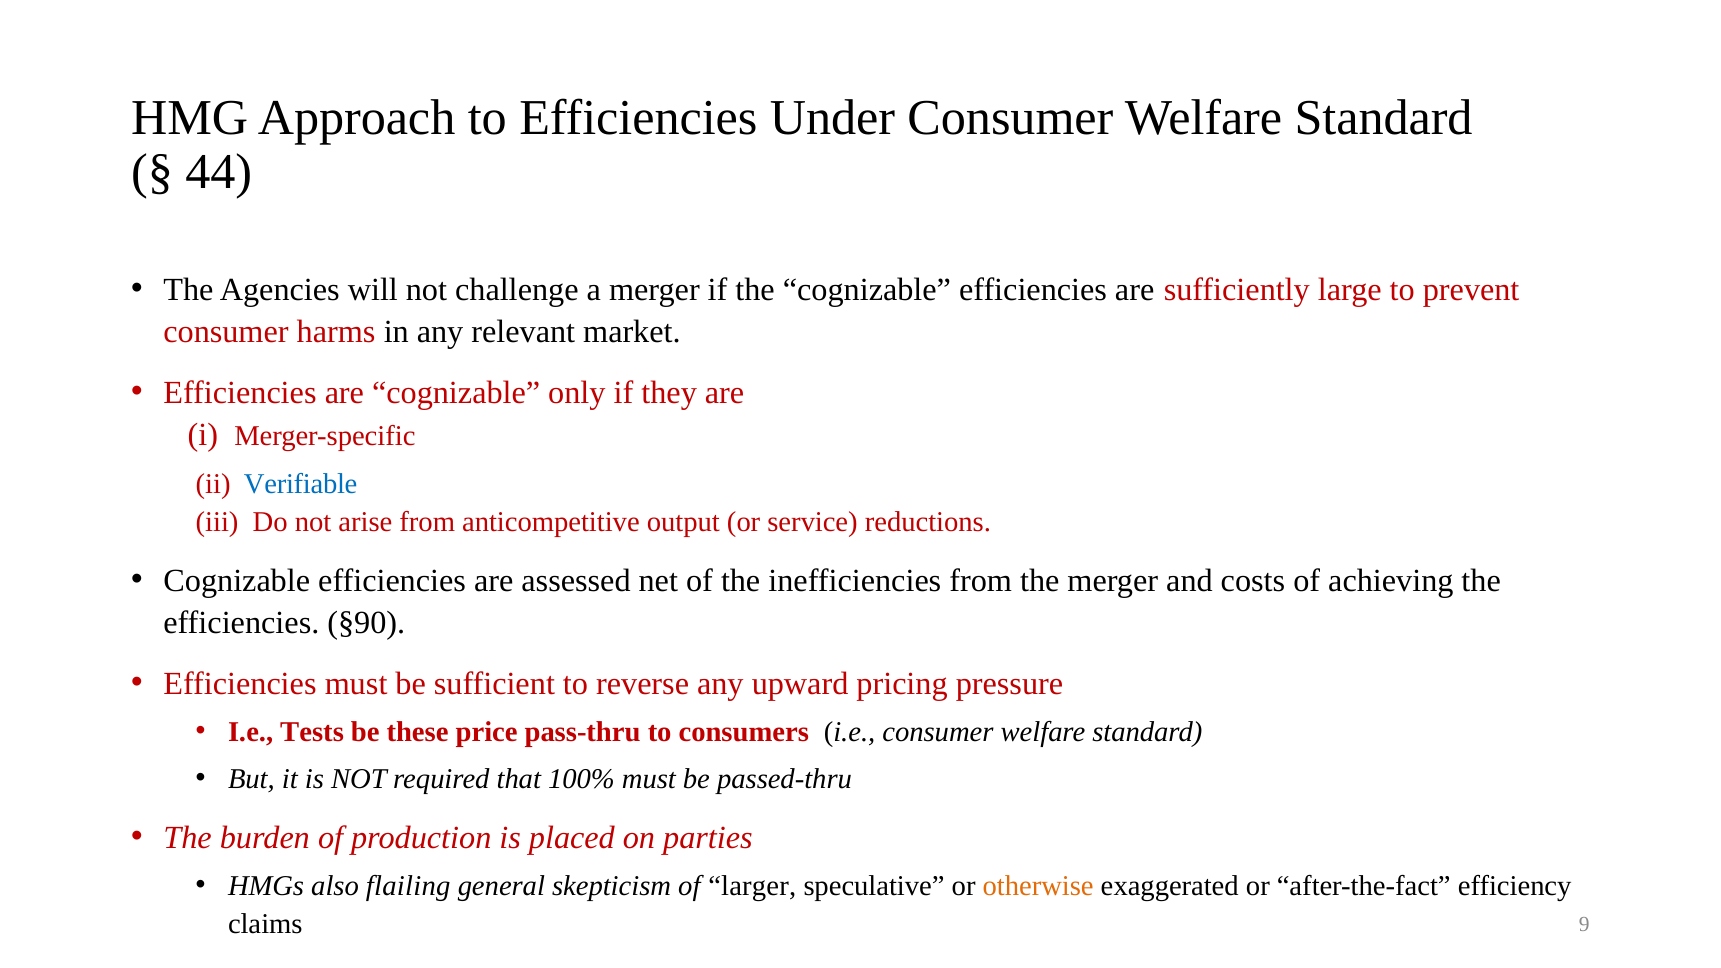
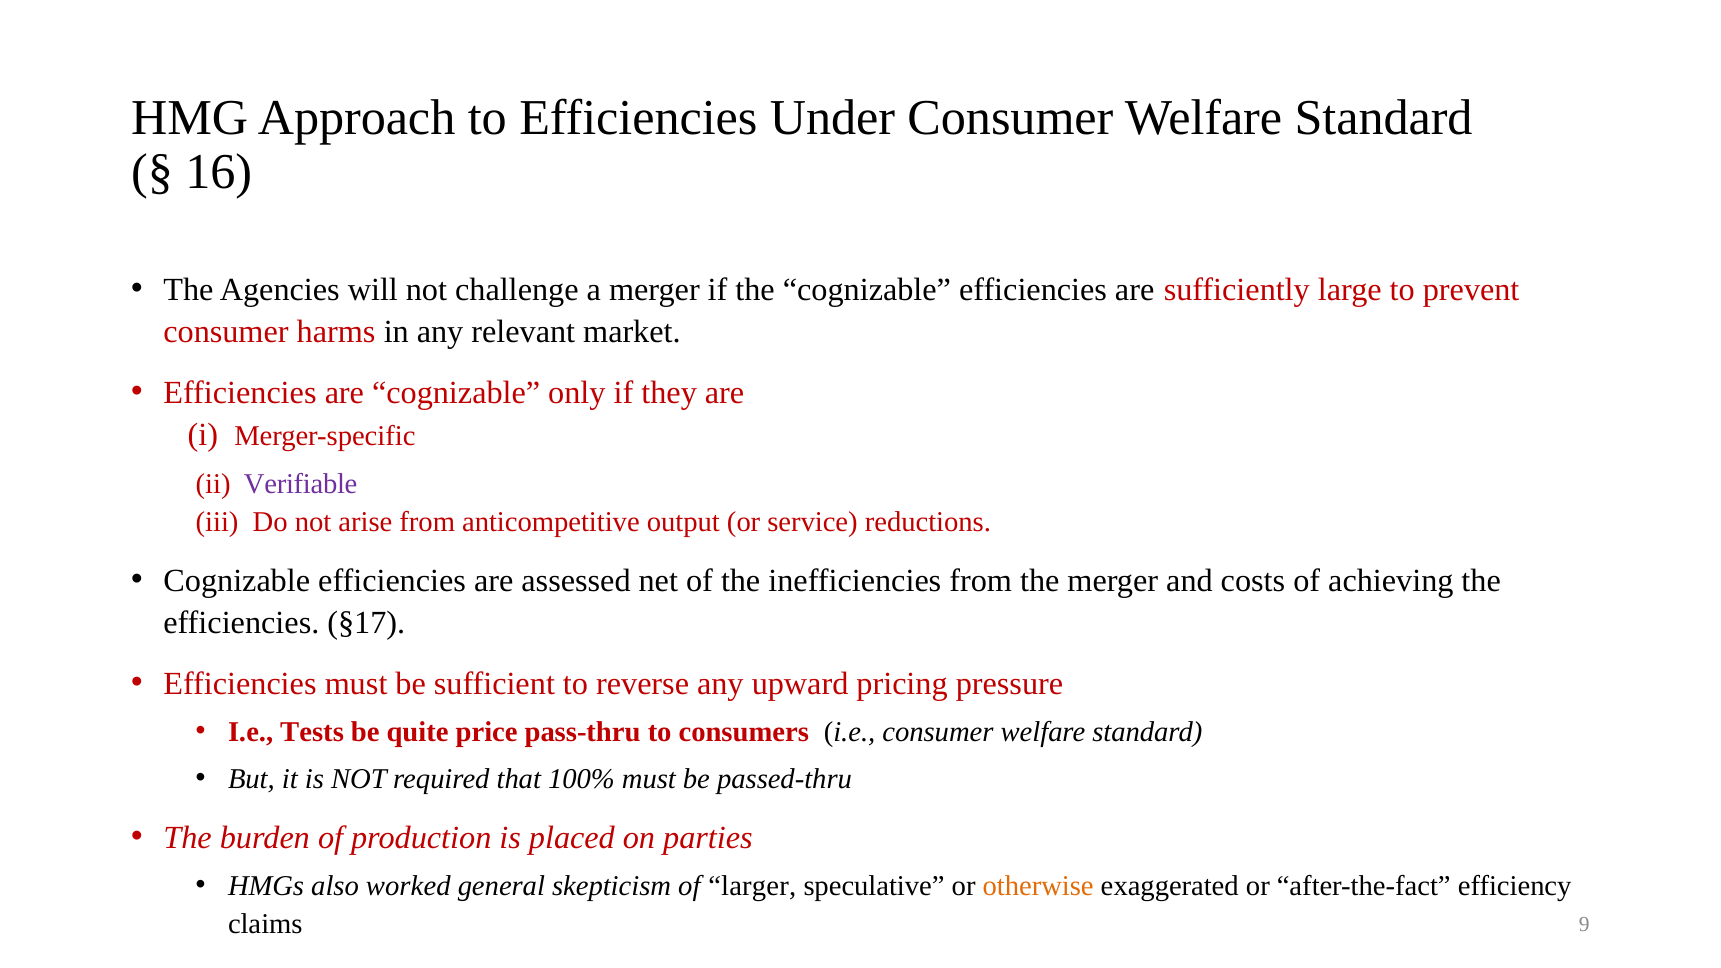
44: 44 -> 16 (219, 172)
Verifiable colour: blue -> purple (301, 484)
§90: §90 -> §17 (366, 623)
these: these -> quite (418, 732)
flailing: flailing -> worked (408, 886)
